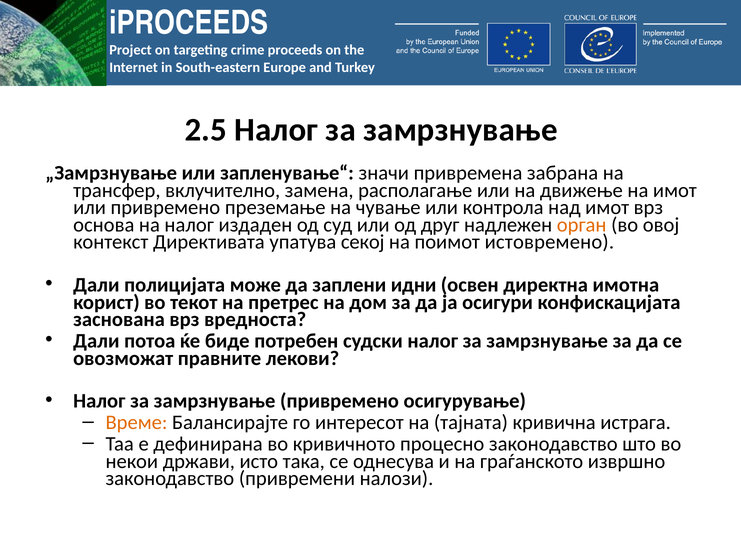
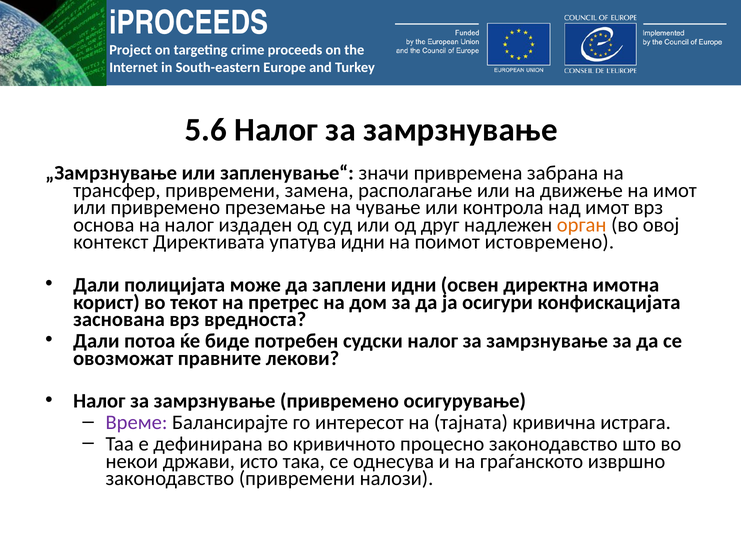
2.5: 2.5 -> 5.6 (206, 130)
трансфер вклучително: вклучително -> привремени (223, 190)
упатува секој: секој -> идни (363, 242)
Време colour: orange -> purple (136, 422)
